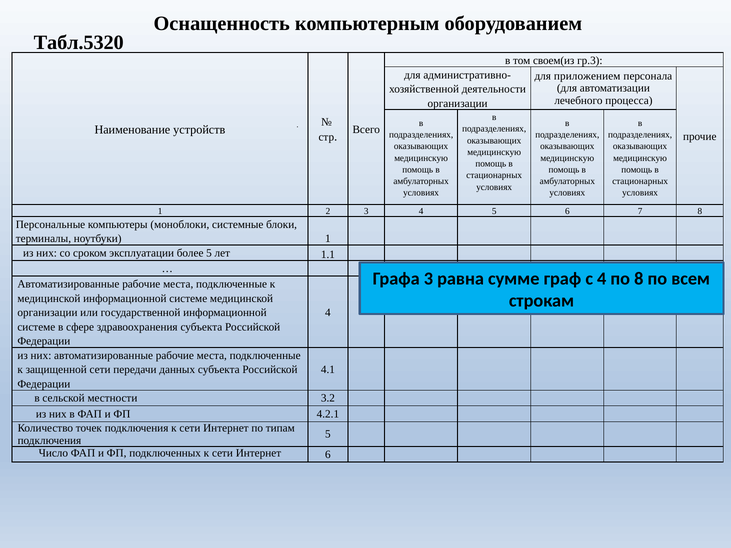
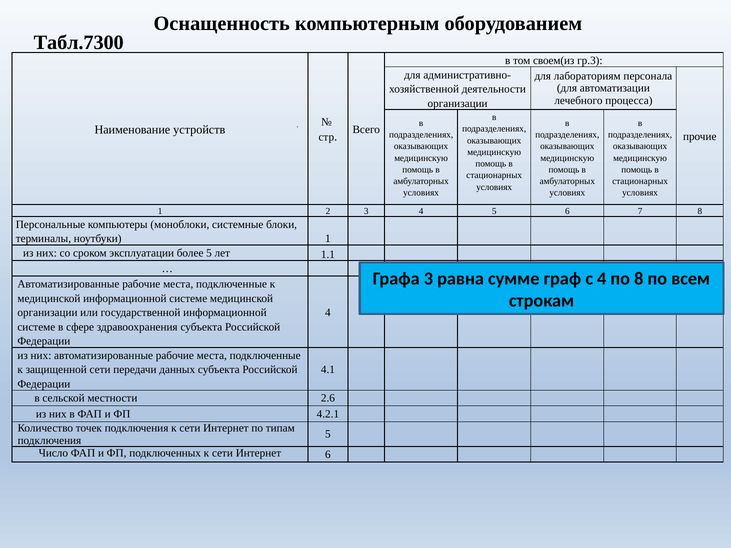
Табл.5320: Табл.5320 -> Табл.7300 (79, 42)
приложением: приложением -> лабораториям (587, 76)
3.2: 3.2 -> 2.6 (328, 398)
